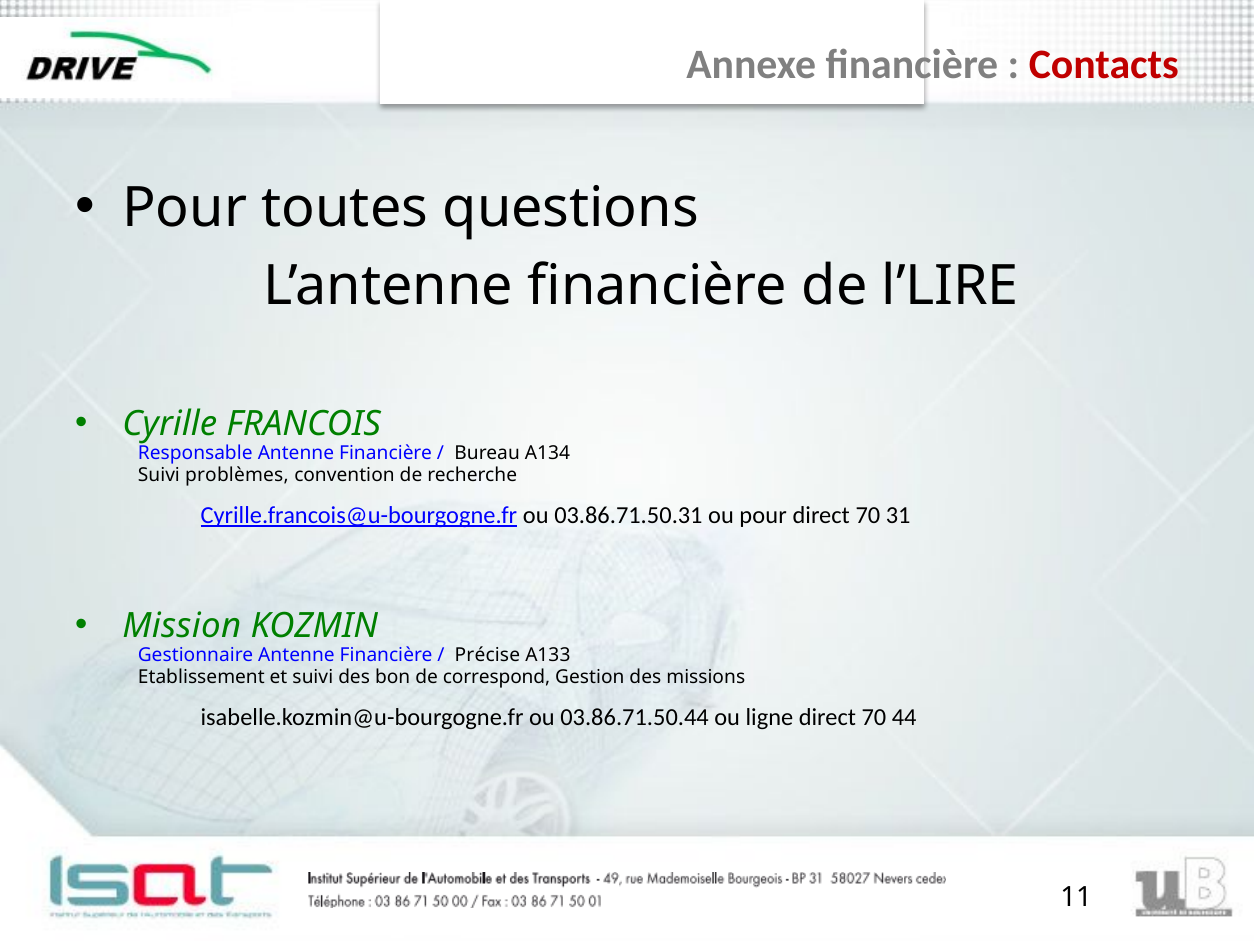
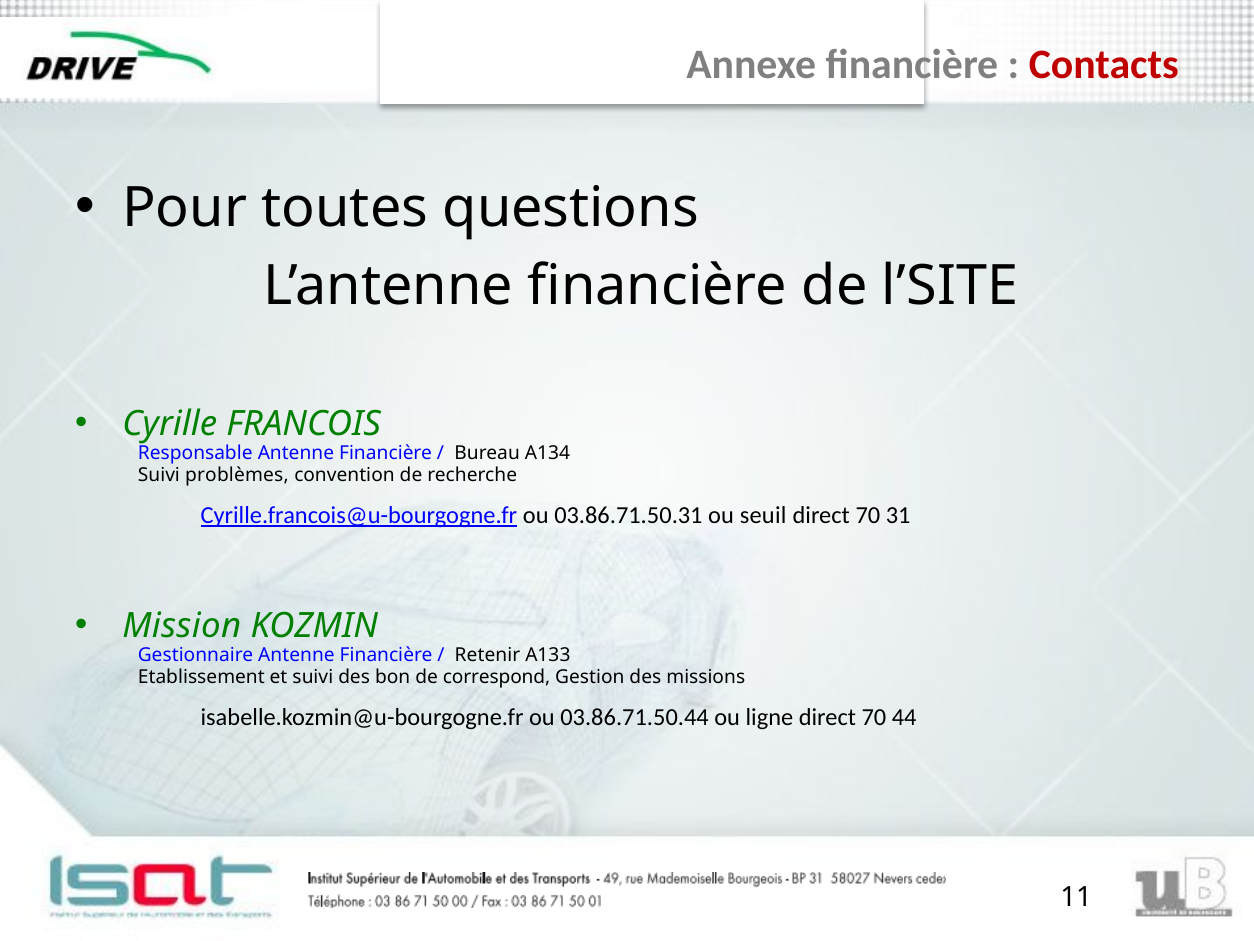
l’LIRE: l’LIRE -> l’SITE (950, 286)
ou pour: pour -> seuil (763, 515)
Précise: Précise -> Retenir (487, 655)
